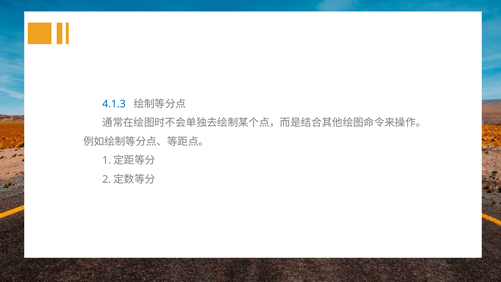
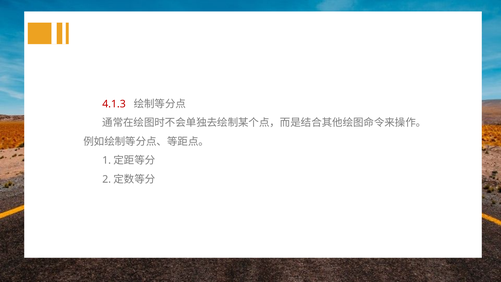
4.1.3 colour: blue -> red (114, 104)
